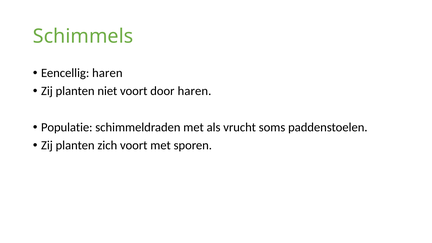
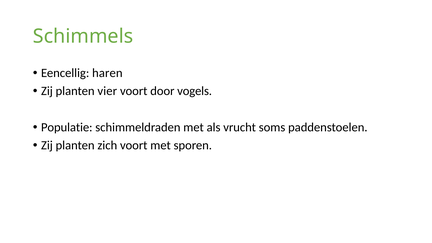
niet: niet -> vier (107, 91)
door haren: haren -> vogels (195, 91)
